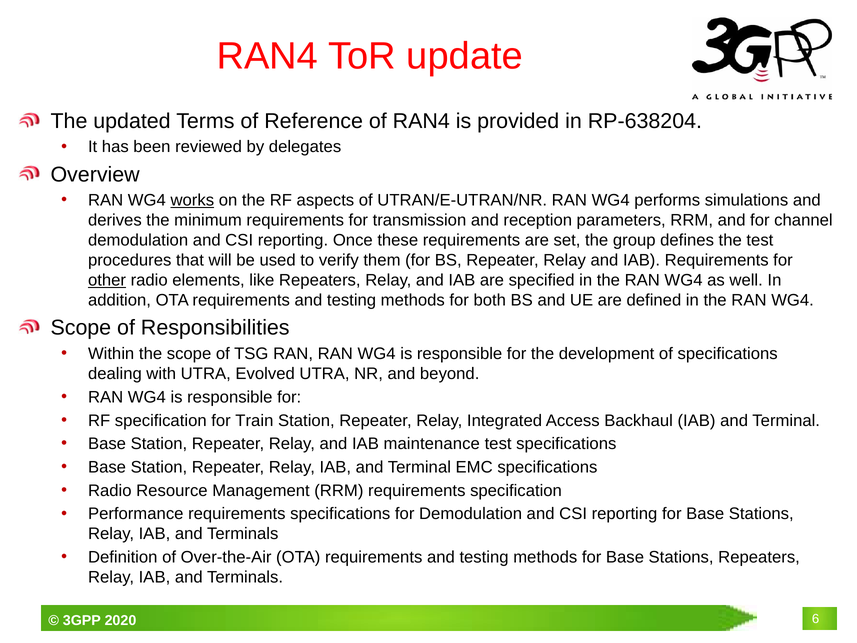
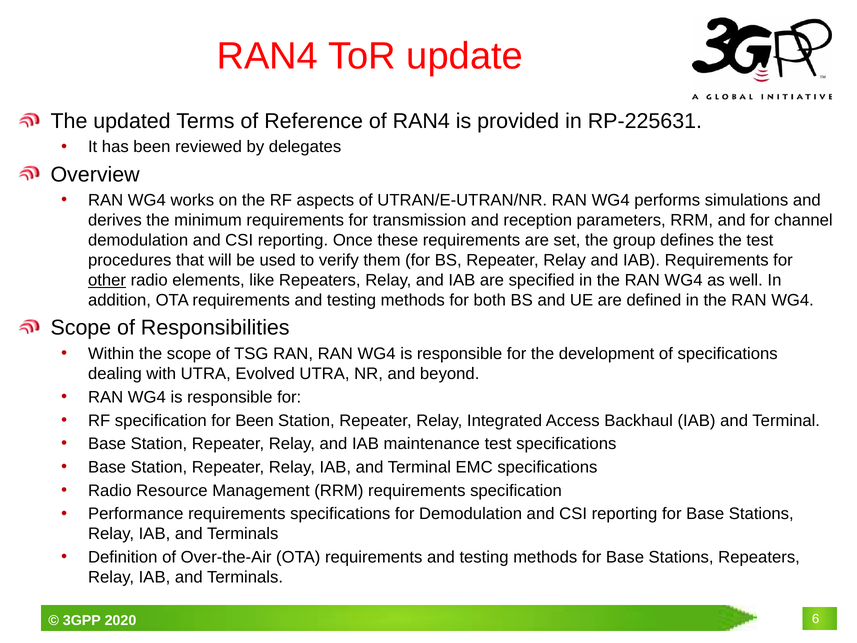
RP-638204: RP-638204 -> RP-225631 (645, 121)
works underline: present -> none (192, 200)
for Train: Train -> Been (254, 420)
